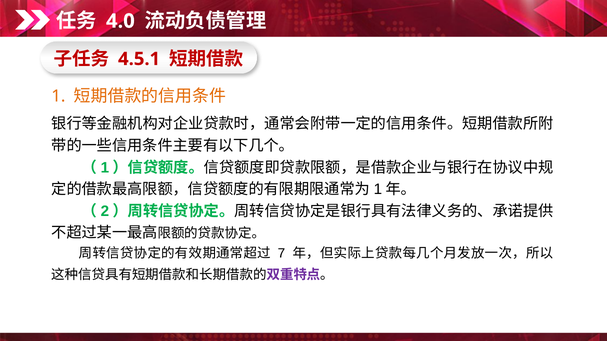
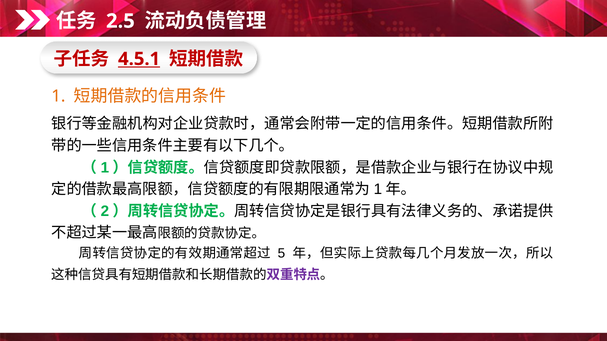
4.0: 4.0 -> 2.5 (120, 21)
4.5.1 underline: none -> present (139, 59)
7: 7 -> 5 (281, 254)
